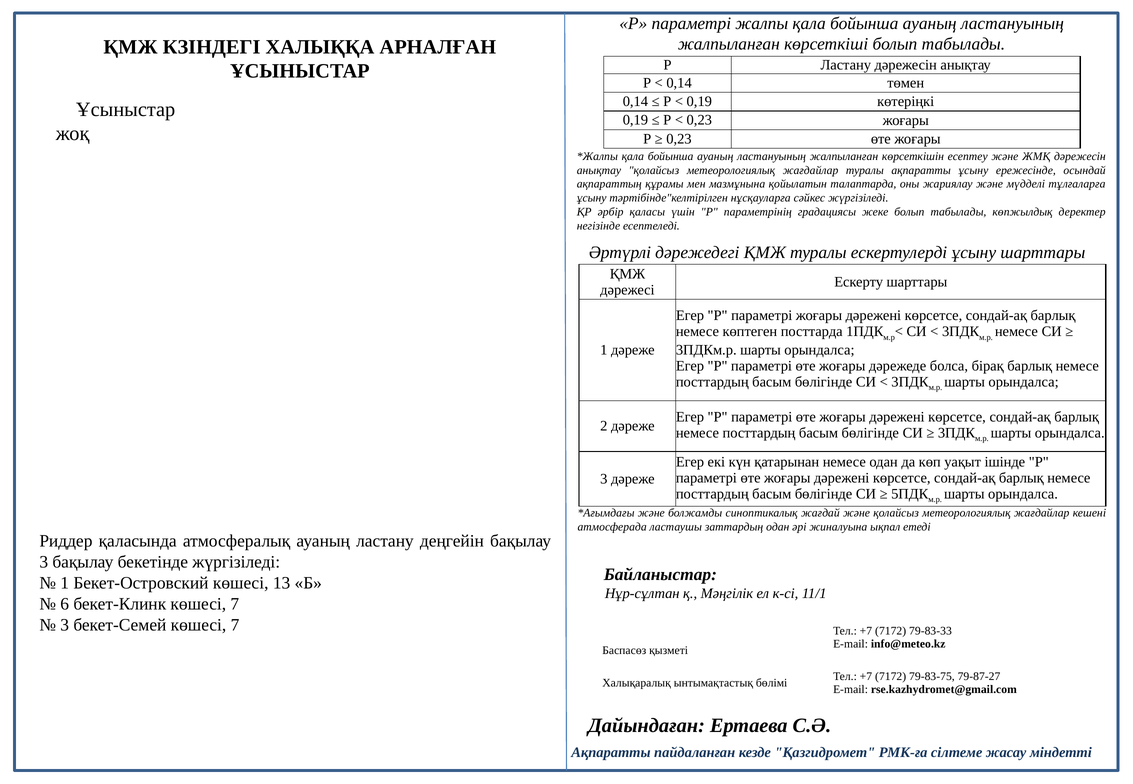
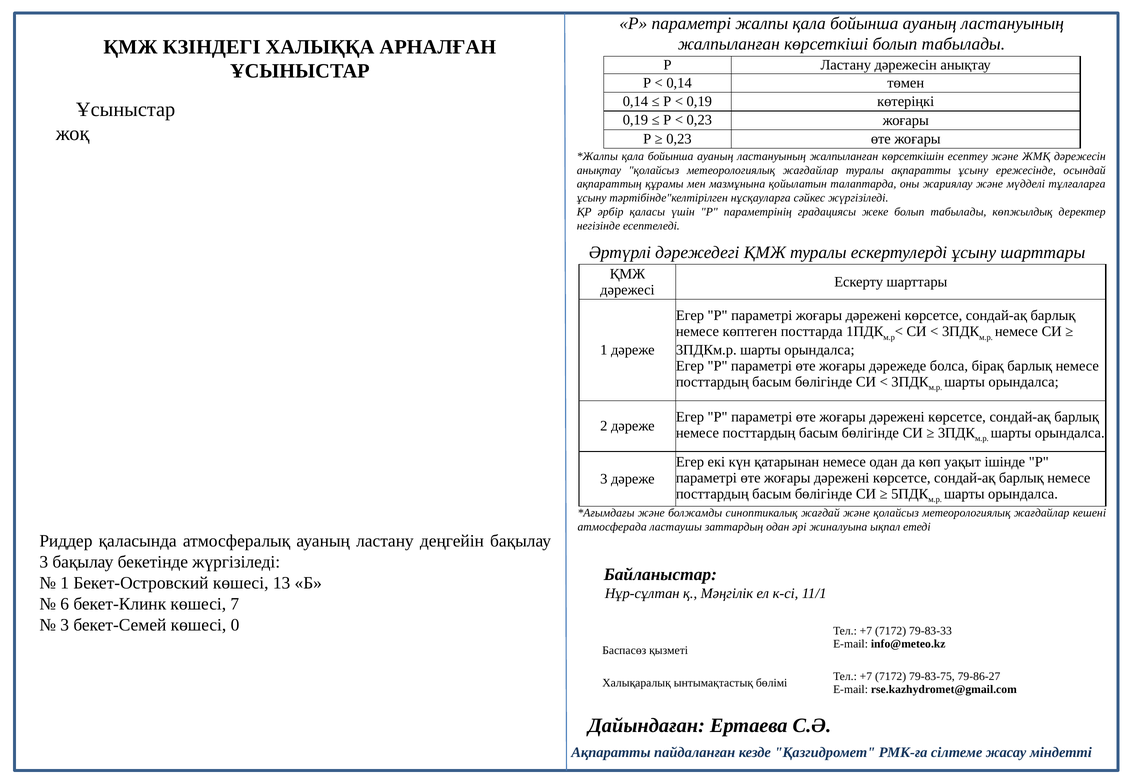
бекет-Семей көшесі 7: 7 -> 0 (235, 625)
79-87-27: 79-87-27 -> 79-86-27 (979, 677)
